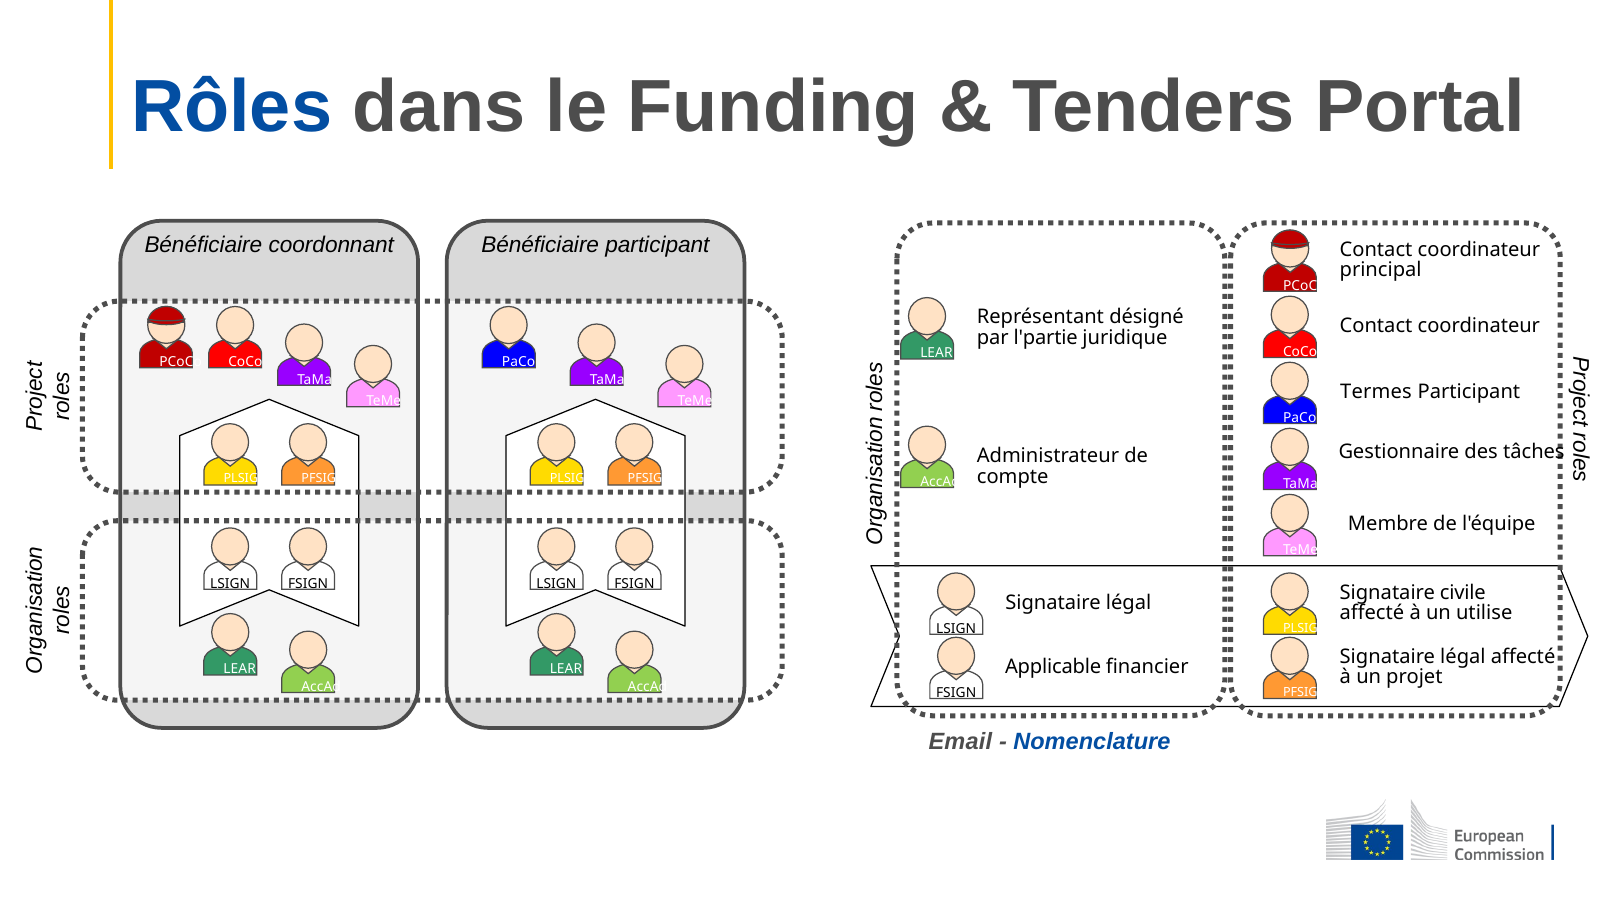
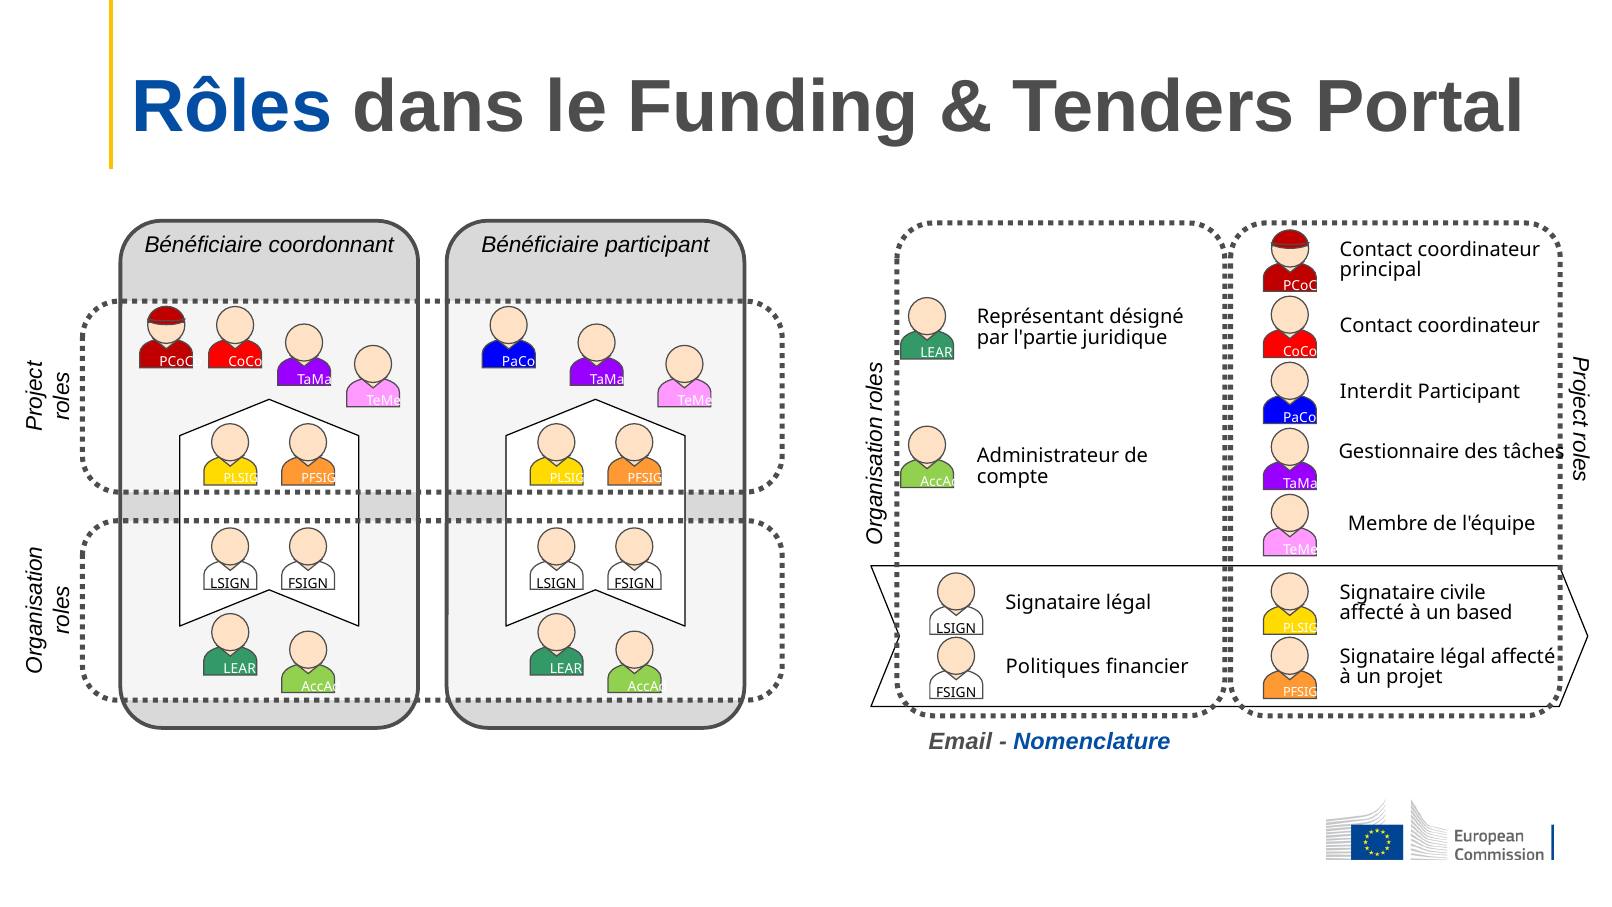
Termes: Termes -> Interdit (1376, 392)
utilise: utilise -> based (1484, 613)
Applicable: Applicable -> Politiques (1053, 667)
